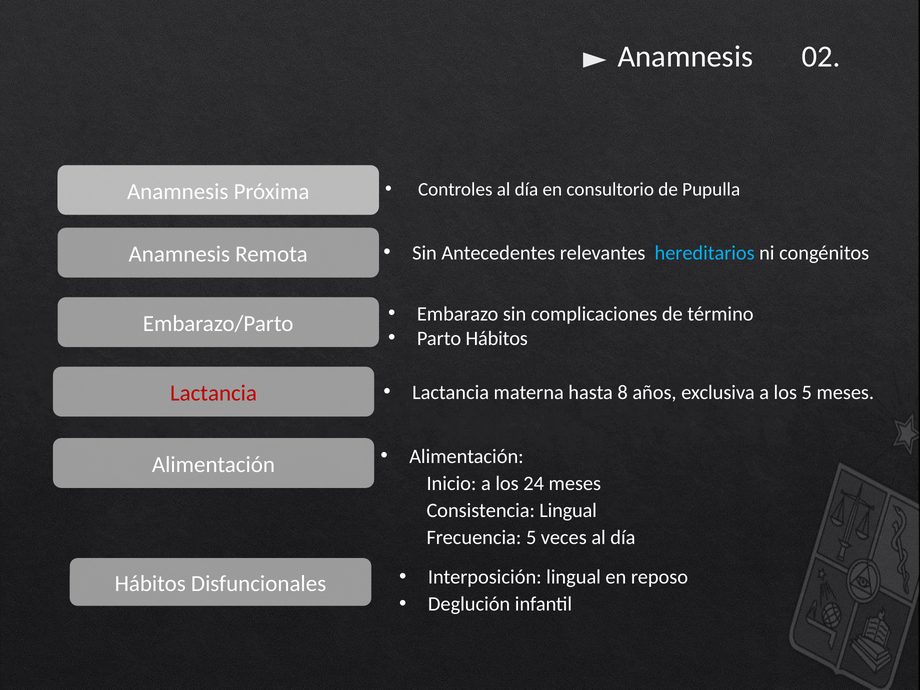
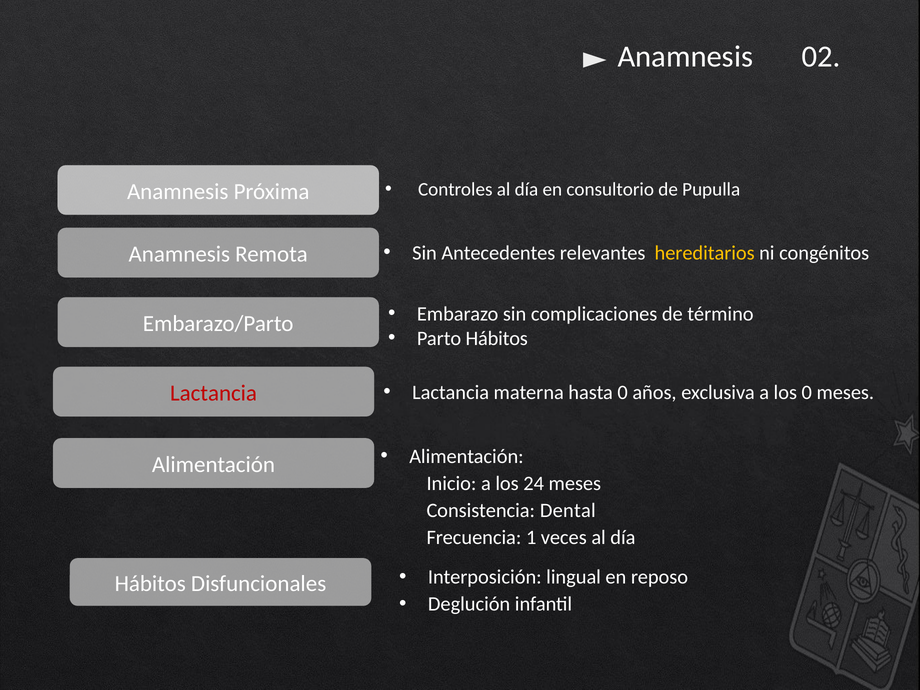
hereditarios colour: light blue -> yellow (705, 253)
hasta 8: 8 -> 0 (623, 392)
los 5: 5 -> 0 (807, 392)
Consistencia Lingual: Lingual -> Dental (568, 511)
Frecuencia 5: 5 -> 1 (531, 538)
